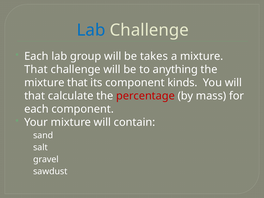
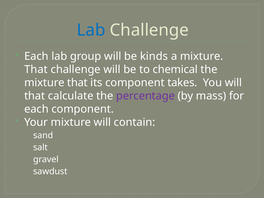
takes: takes -> kinds (154, 56)
anything: anything -> chemical (175, 69)
kinds: kinds -> takes (182, 83)
percentage colour: red -> purple (145, 96)
